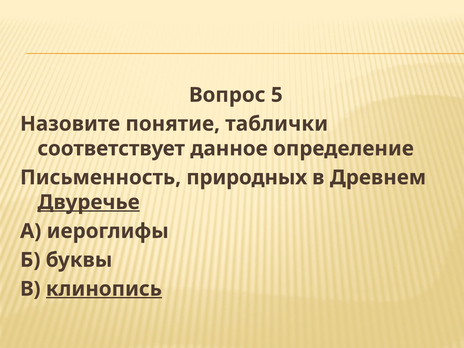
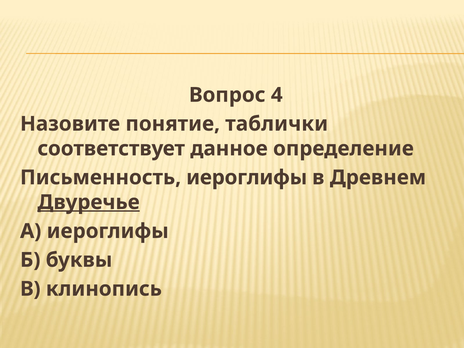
5: 5 -> 4 (277, 95)
Письменность природных: природных -> иероглифы (247, 177)
клинопись underline: present -> none (104, 289)
